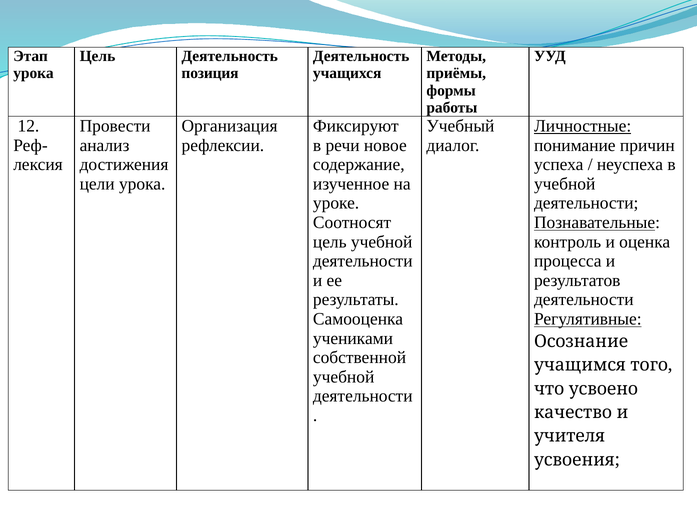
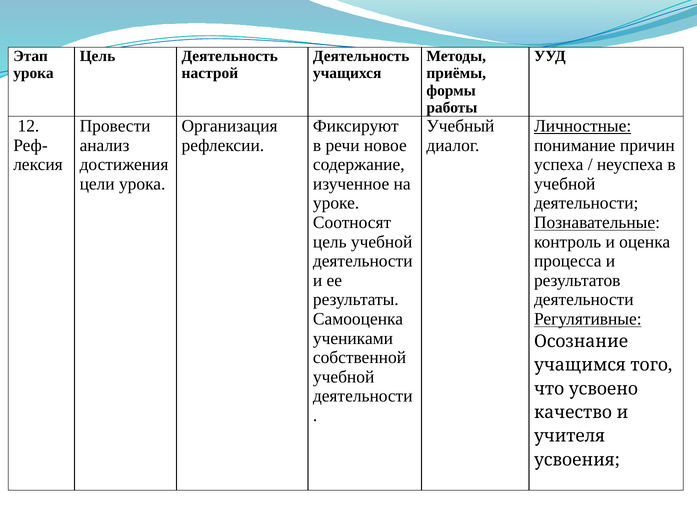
позиция: позиция -> настрой (210, 73)
